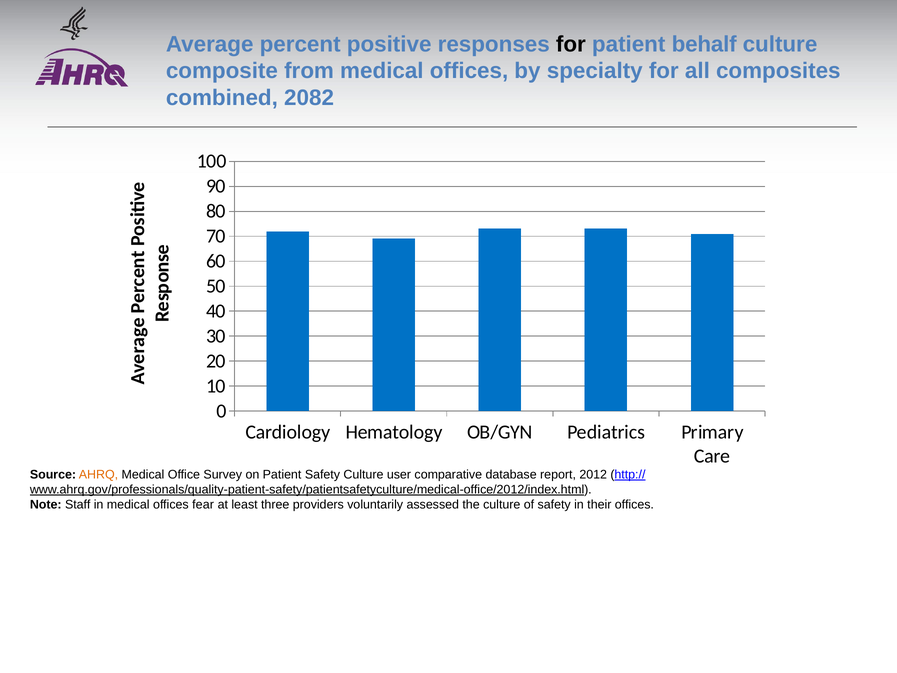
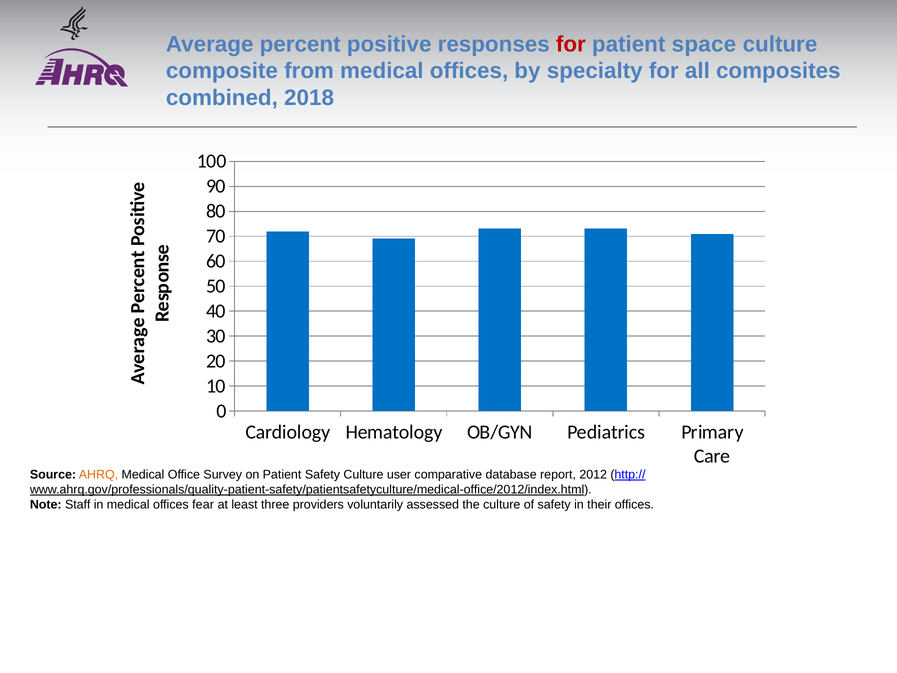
for colour: black -> red (571, 44)
behalf: behalf -> space (704, 44)
2082: 2082 -> 2018 (309, 98)
